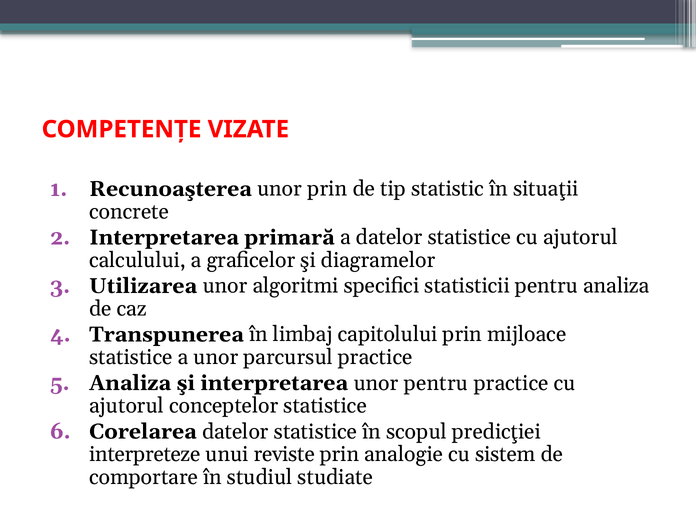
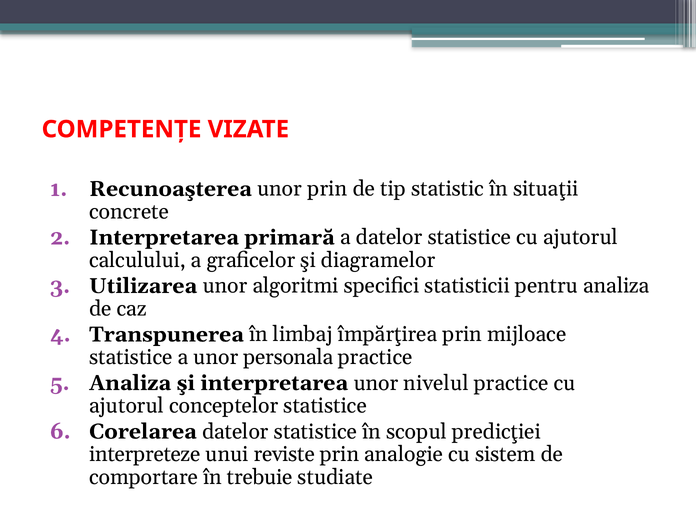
capitolului: capitolului -> împărţirea (388, 334)
parcursul: parcursul -> personala (288, 357)
unor pentru: pentru -> nivelul (436, 383)
studiul: studiul -> trebuie (260, 477)
